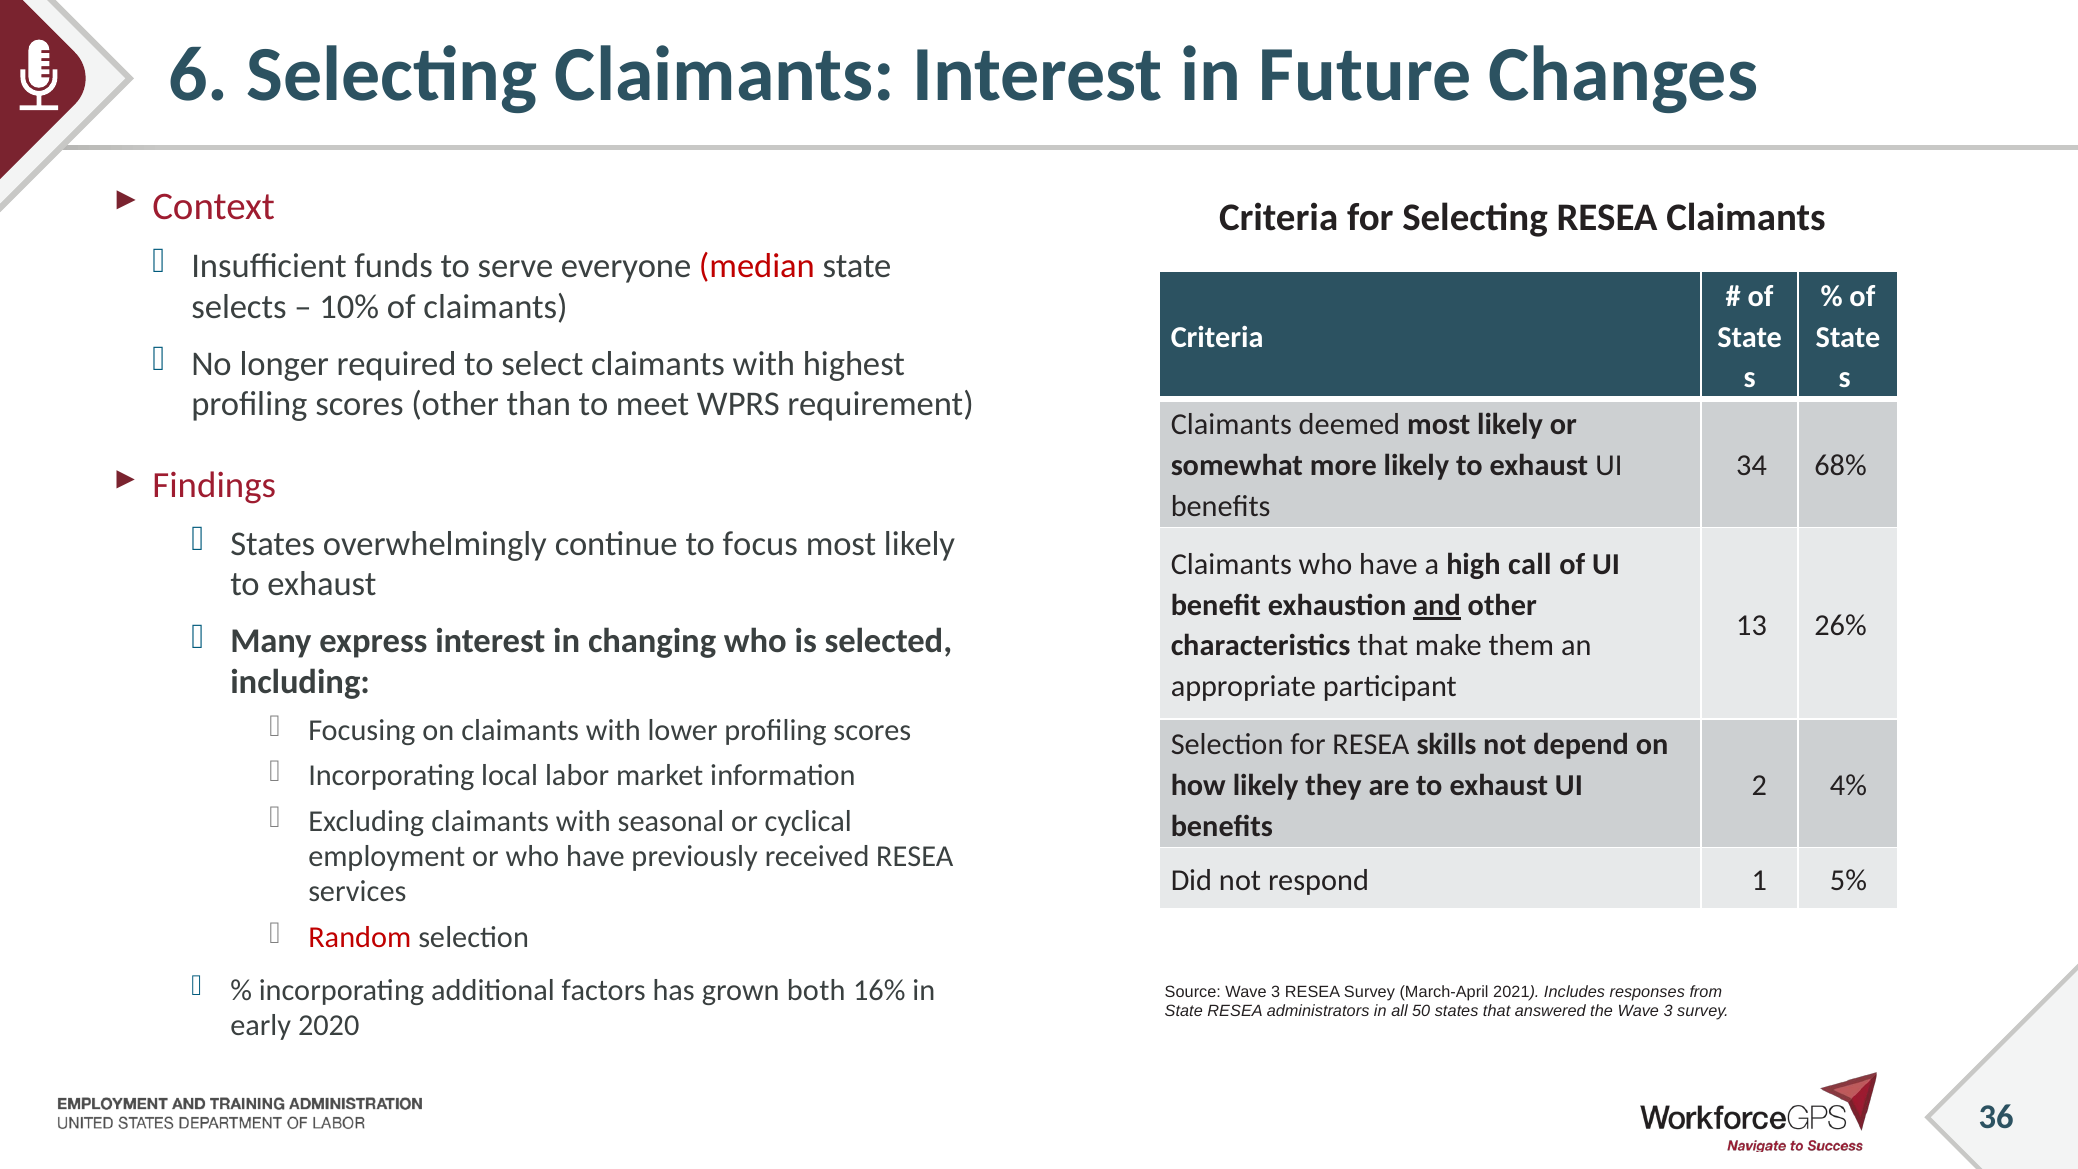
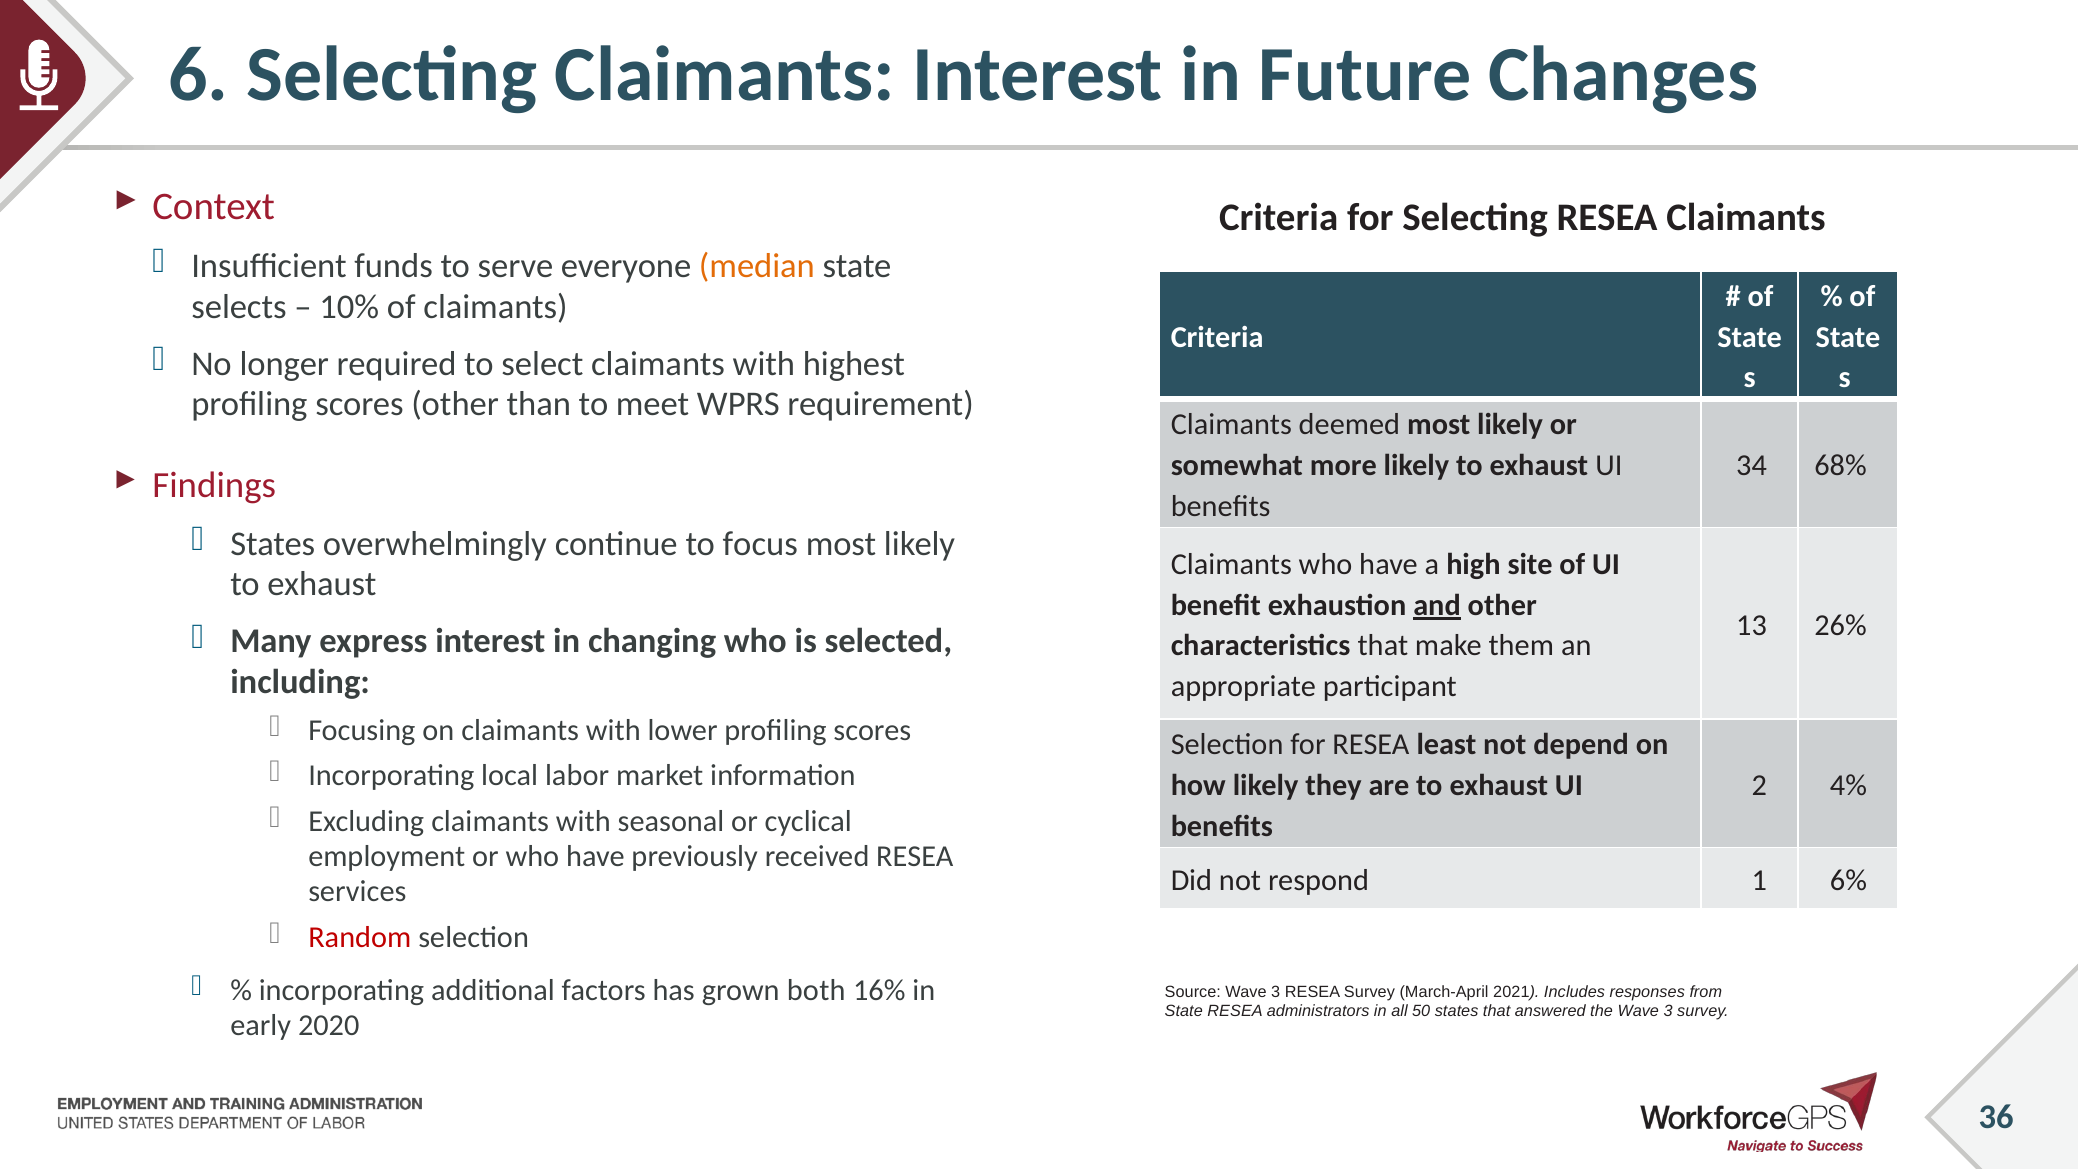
median colour: red -> orange (757, 266)
call: call -> site (1530, 565)
skills: skills -> least (1446, 745)
5%: 5% -> 6% (1848, 880)
